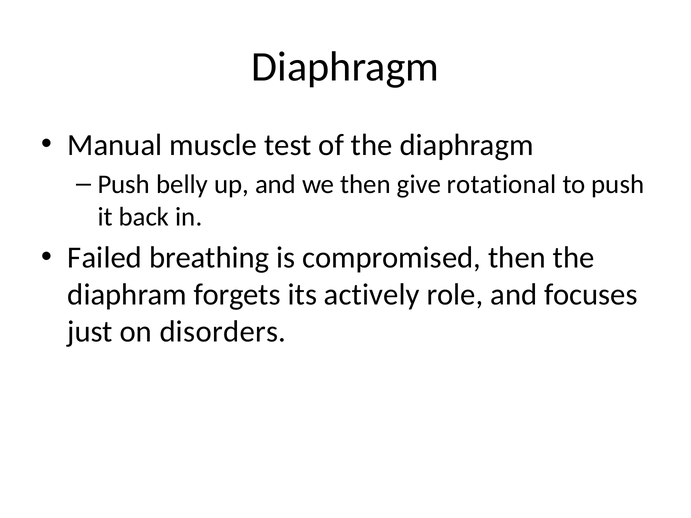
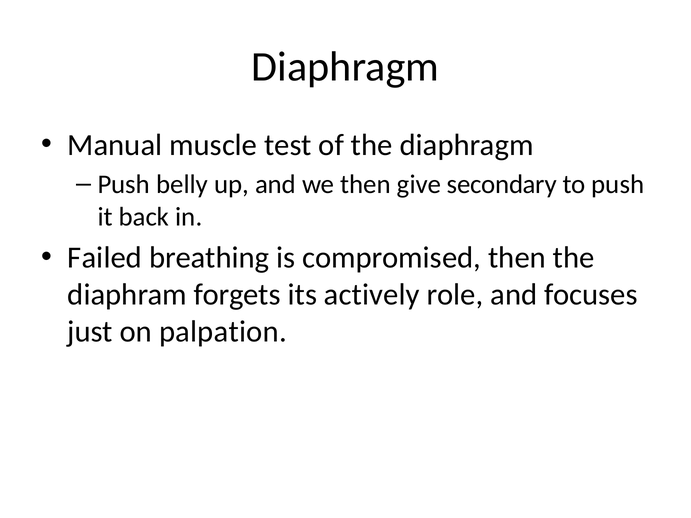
rotational: rotational -> secondary (502, 185)
disorders: disorders -> palpation (223, 332)
